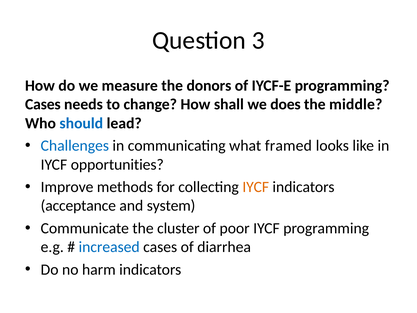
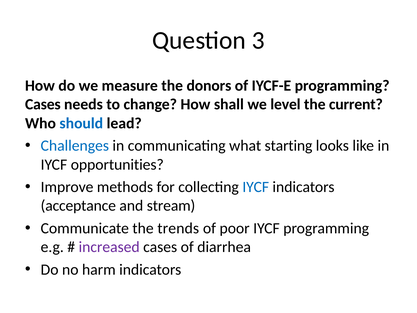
does: does -> level (285, 104)
middle: middle -> current (356, 104)
framed: framed -> starting (289, 146)
IYCF colour: orange -> blue (256, 187)
system: system -> stream (171, 206)
cluster: cluster -> trends (178, 228)
increased colour: blue -> purple (109, 247)
